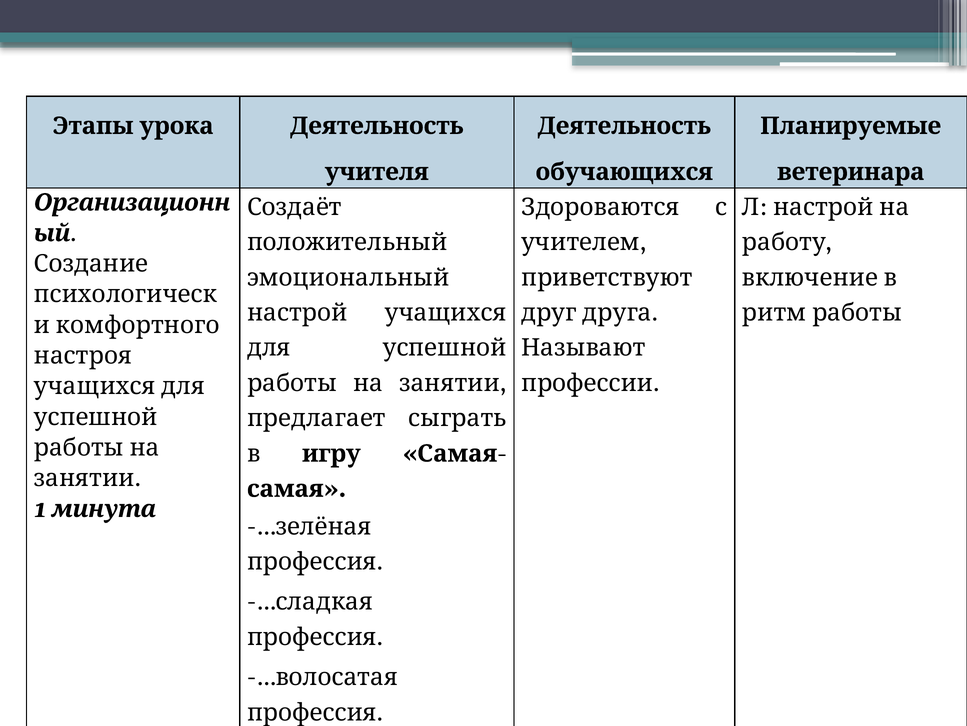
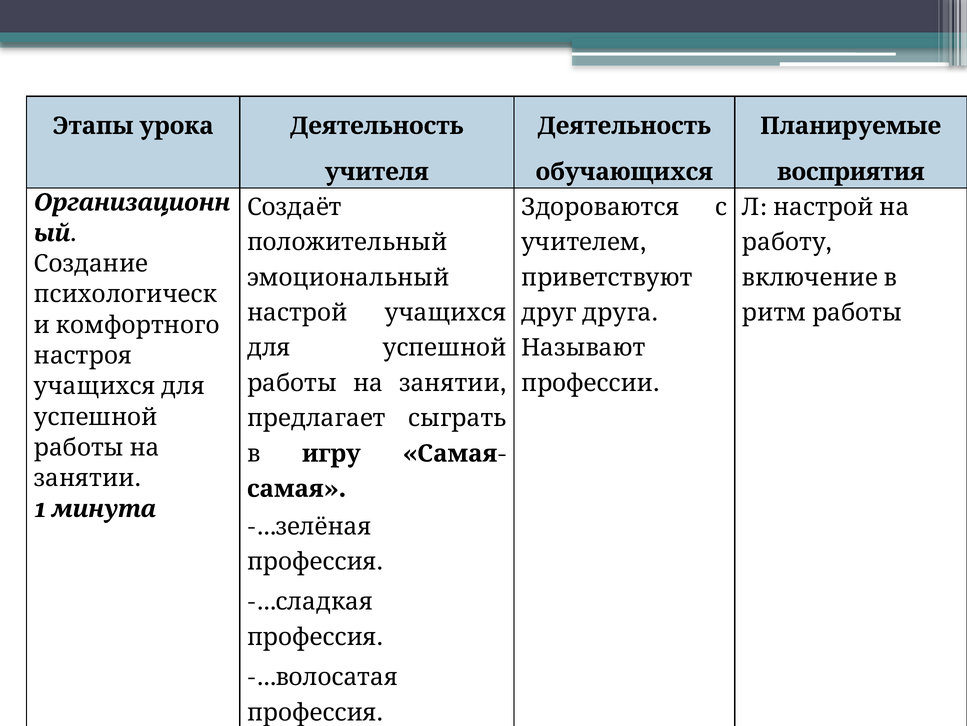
ветеринара: ветеринара -> восприятия (851, 172)
